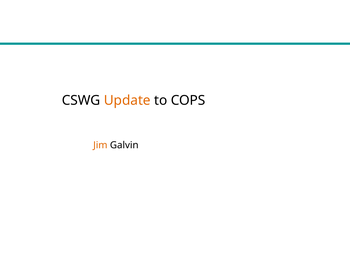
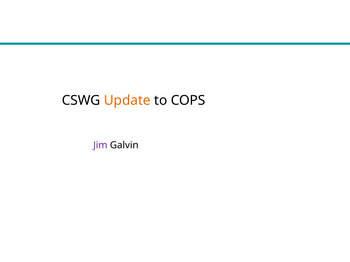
Jim colour: orange -> purple (100, 145)
